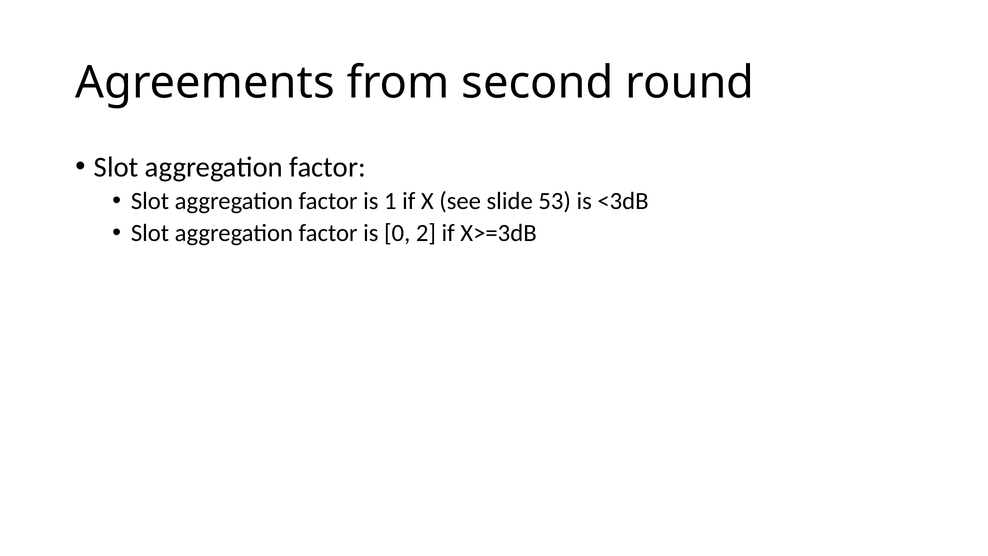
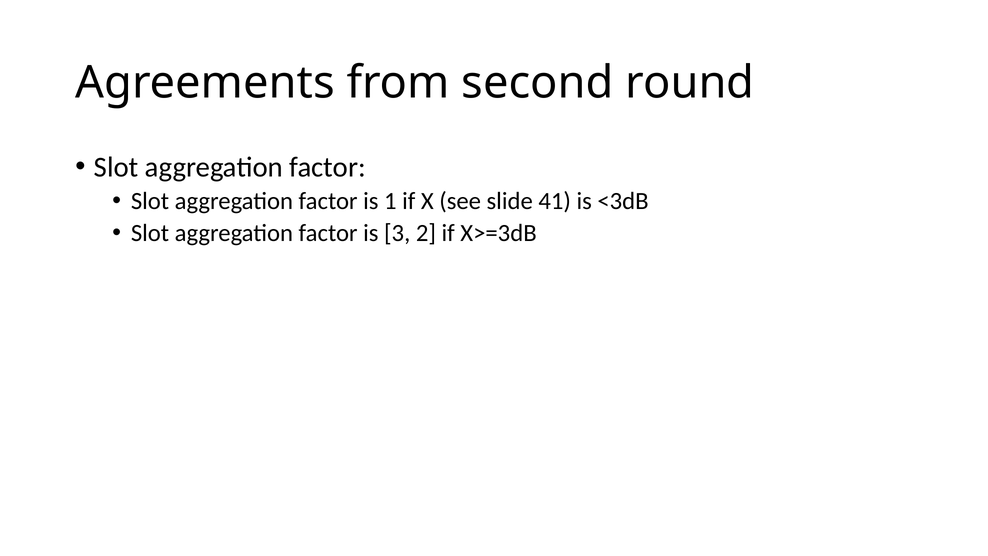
53: 53 -> 41 (555, 201)
0: 0 -> 3 (397, 233)
